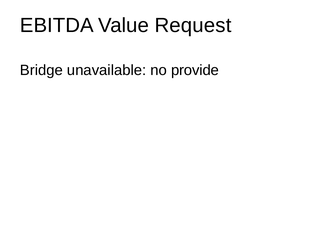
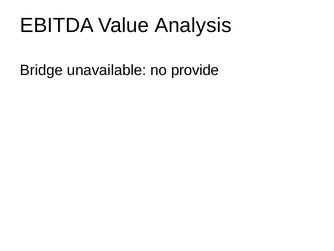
Request: Request -> Analysis (193, 25)
